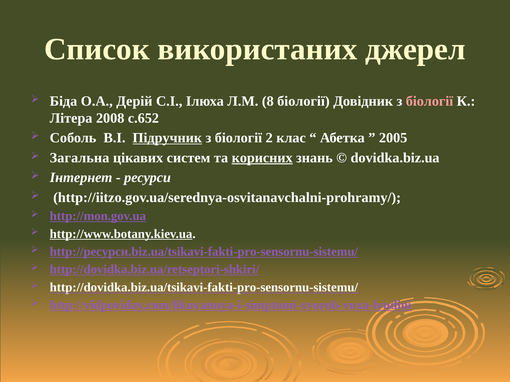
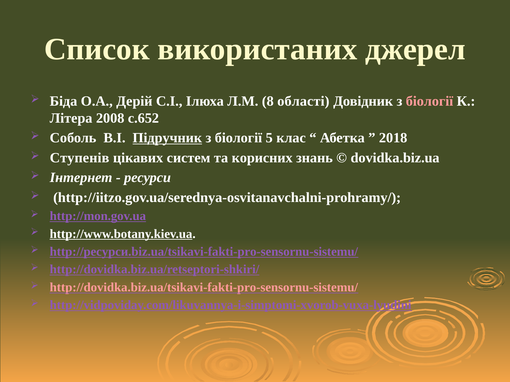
8 біології: біології -> області (303, 101)
2: 2 -> 5 (269, 138)
2005: 2005 -> 2018 (393, 138)
Загальна: Загальна -> Ступенів (80, 158)
корисних underline: present -> none (262, 158)
http://dovidka.biz.ua/tsikavi-fakti-pro-sensornu-sistemu/ colour: white -> pink (204, 288)
